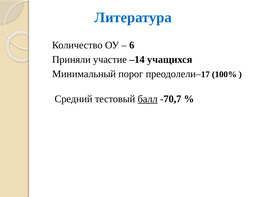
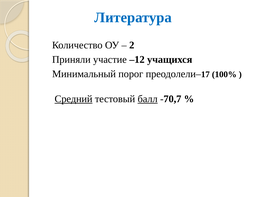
6: 6 -> 2 (132, 45)
–14: –14 -> –12 (137, 59)
Средний underline: none -> present (74, 99)
